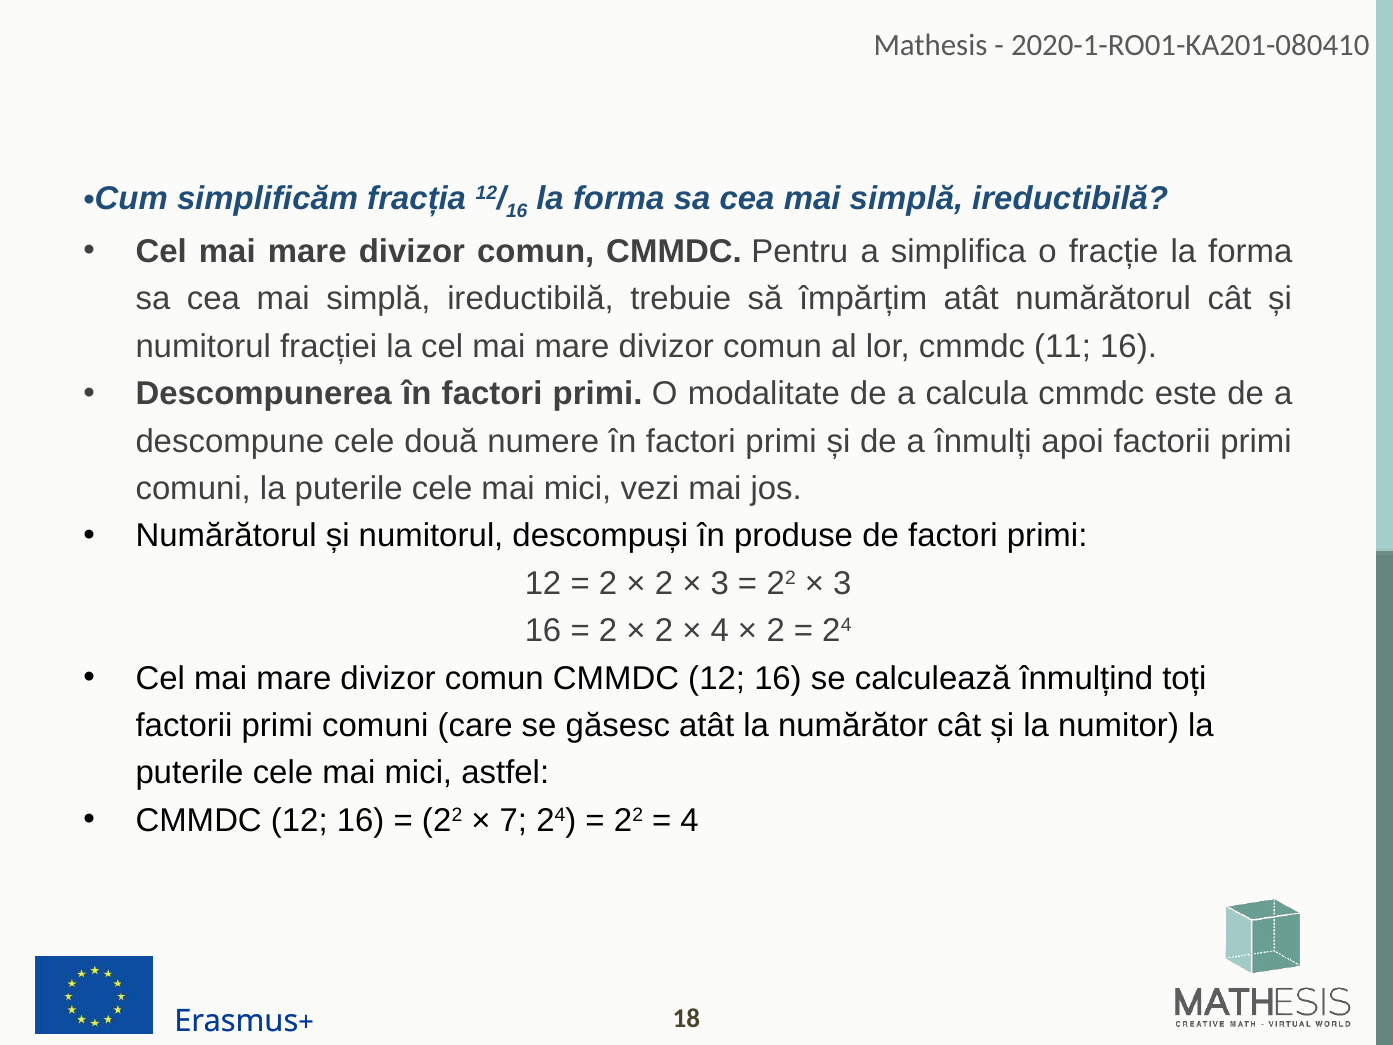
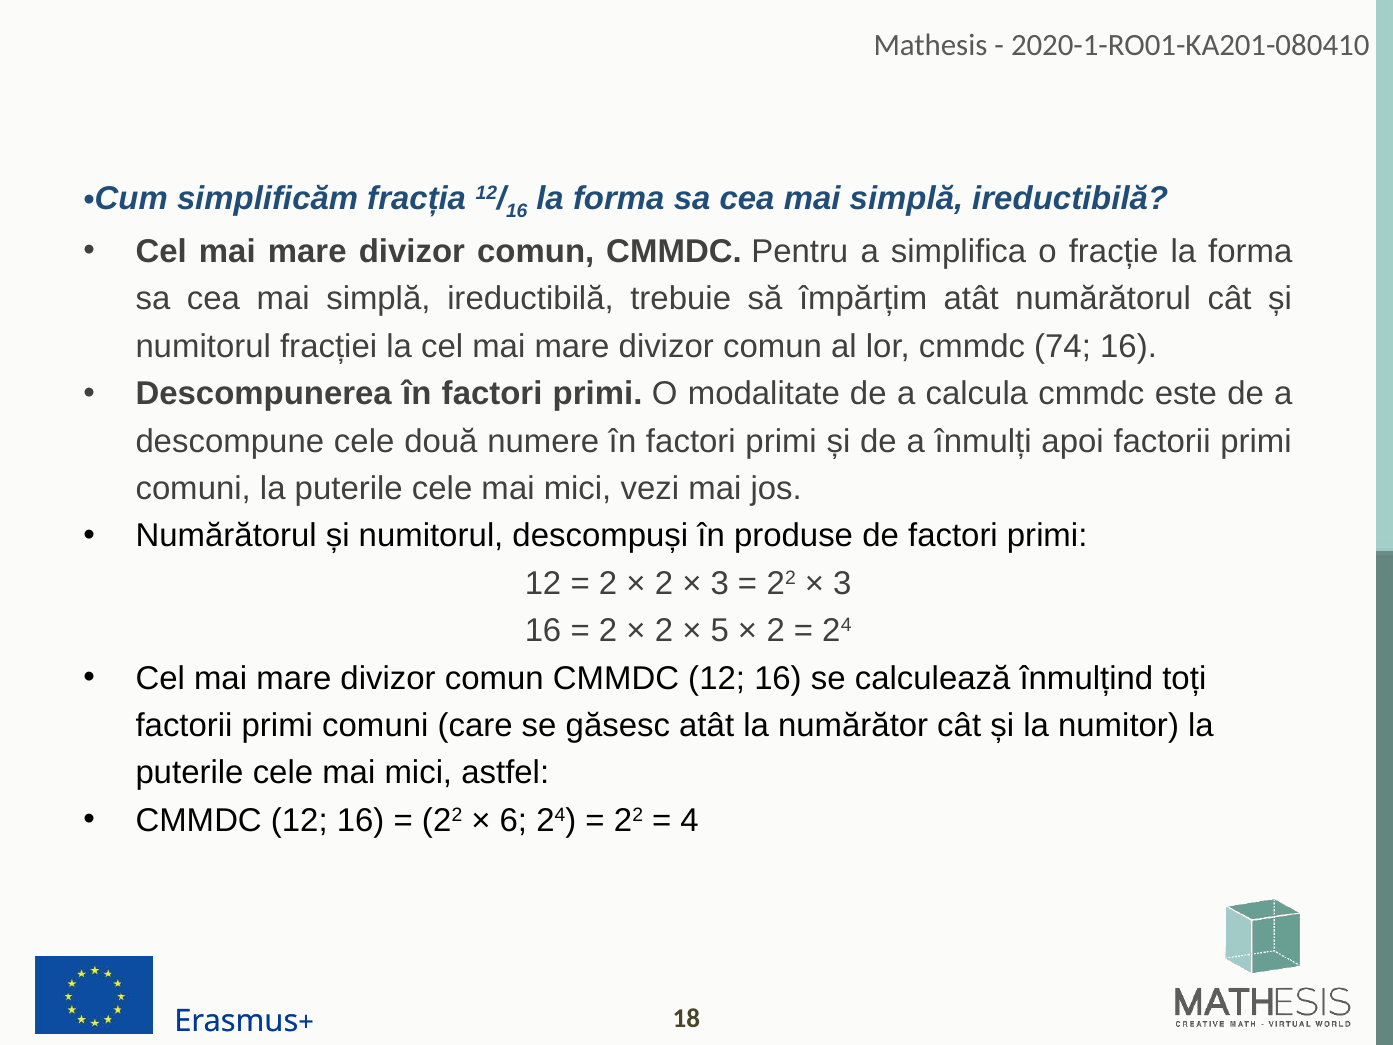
11: 11 -> 74 (1063, 346)
4: 4 -> 5 (720, 631)
7: 7 -> 6 (513, 820)
